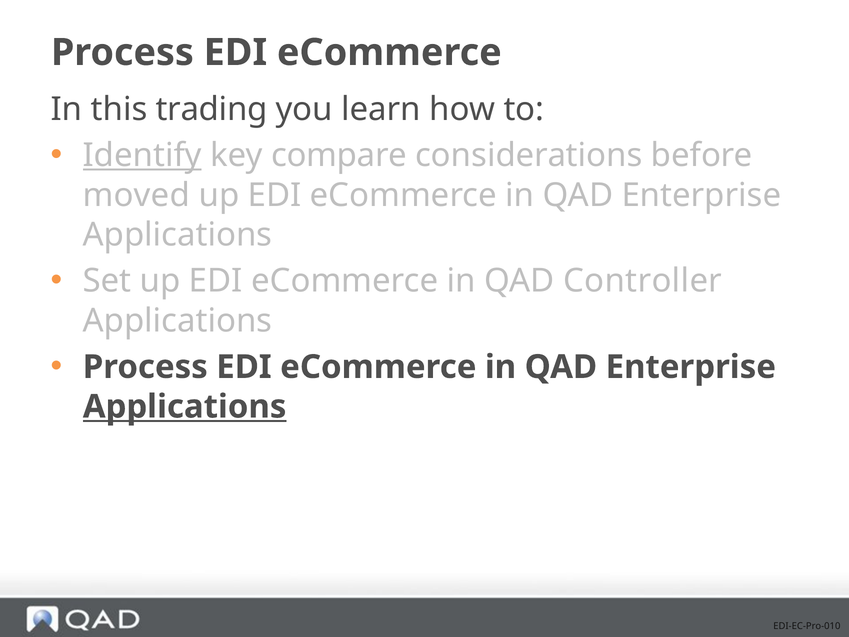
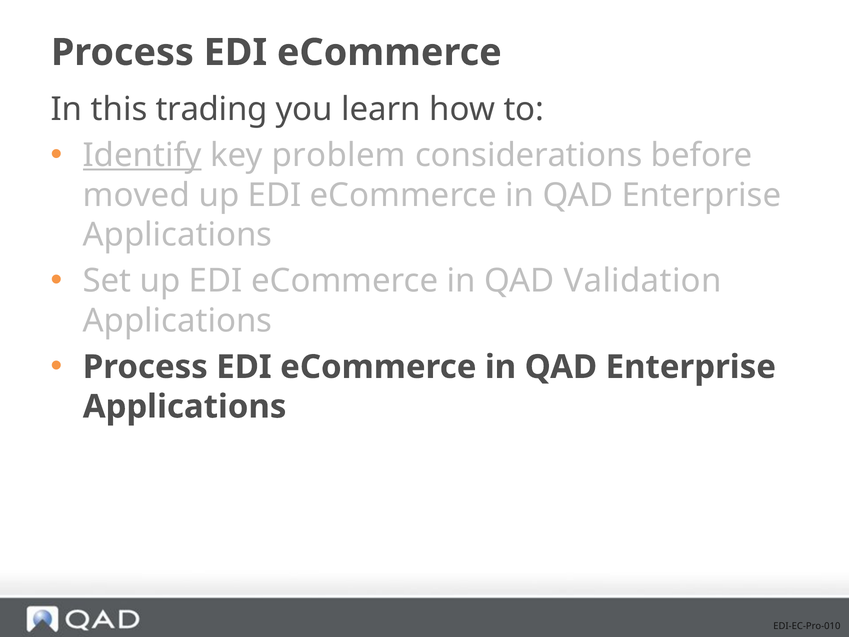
compare: compare -> problem (339, 155)
Controller: Controller -> Validation (643, 281)
Applications underline: present -> none (185, 407)
